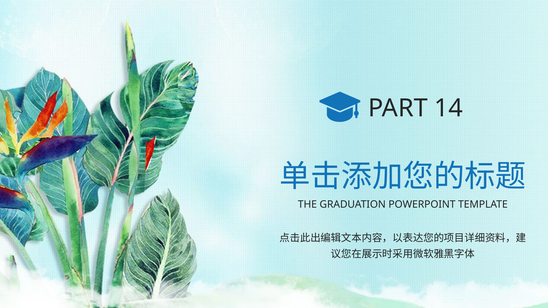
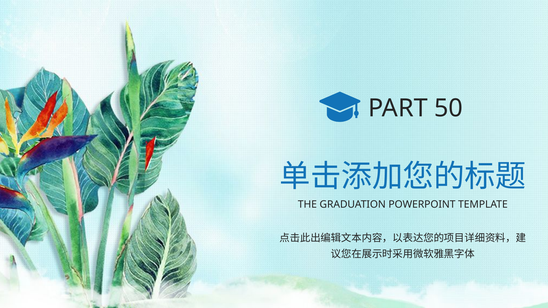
14: 14 -> 50 (449, 108)
